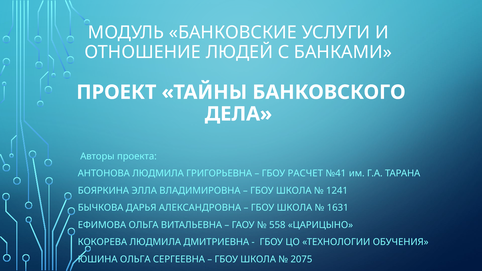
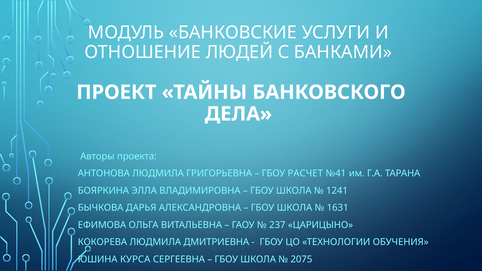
558: 558 -> 237 (277, 225)
ЮШИНА ОЛЬГА: ОЛЬГА -> КУРСА (135, 259)
